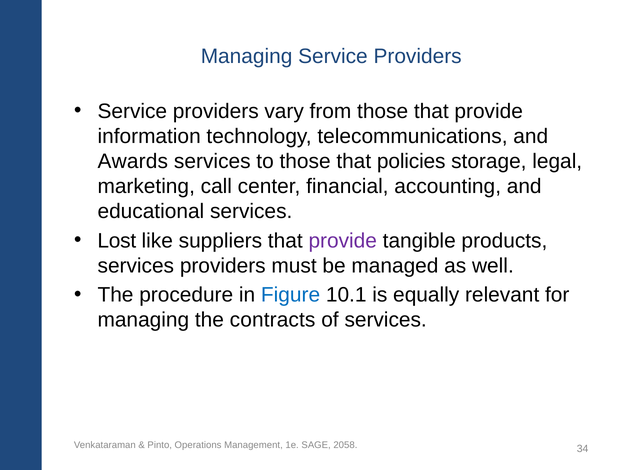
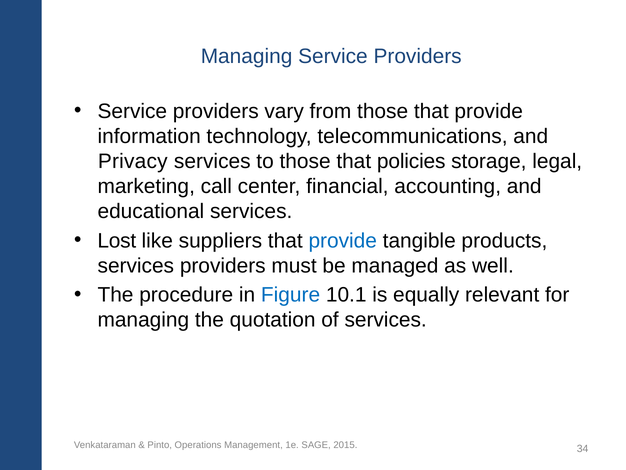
Awards: Awards -> Privacy (133, 161)
provide colour: purple -> blue (343, 240)
contracts: contracts -> quotation (273, 320)
2058: 2058 -> 2015 (345, 445)
